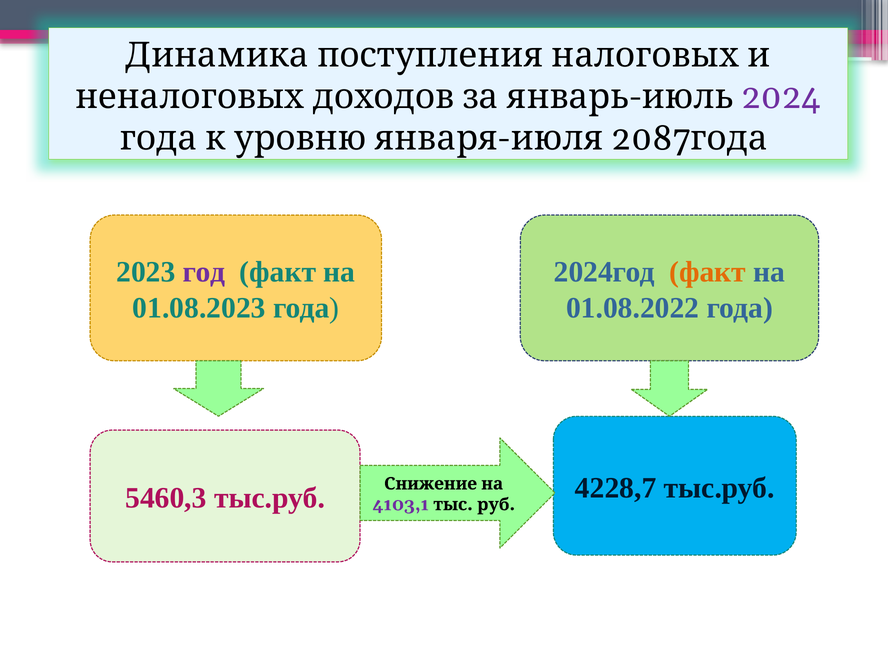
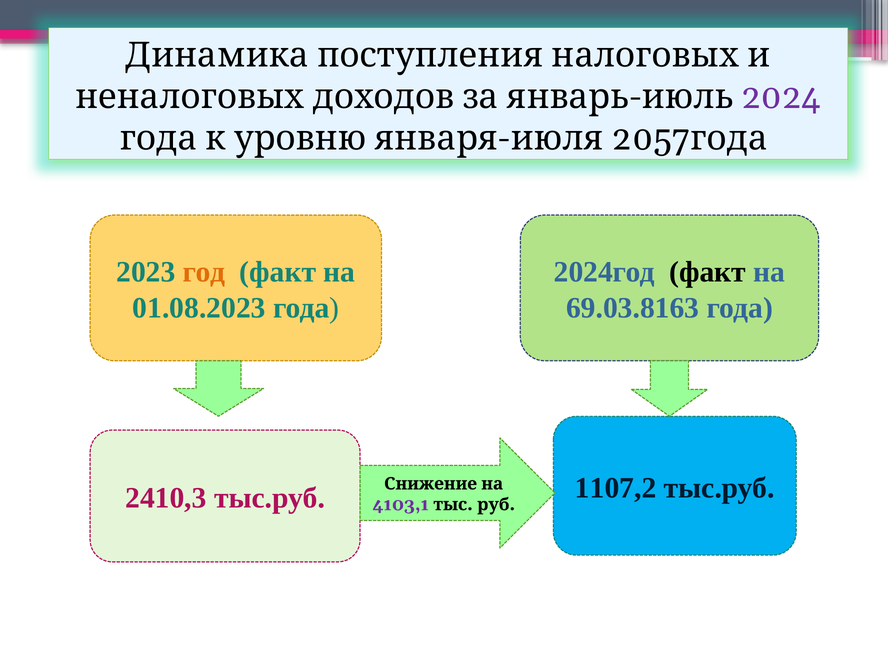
2087: 2087 -> 2057 (651, 138)
год colour: purple -> orange (204, 272)
факт colour: orange -> black (708, 272)
01.08.2022: 01.08.2022 -> 69.03.8163 (633, 308)
5460,3: 5460,3 -> 2410,3 (166, 498)
4228,7: 4228,7 -> 1107,2 (616, 488)
